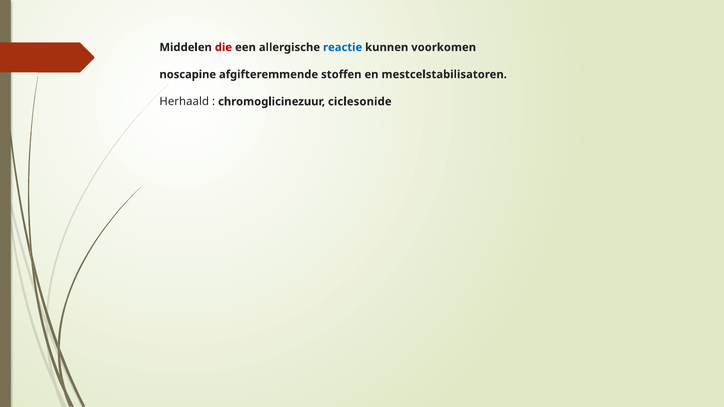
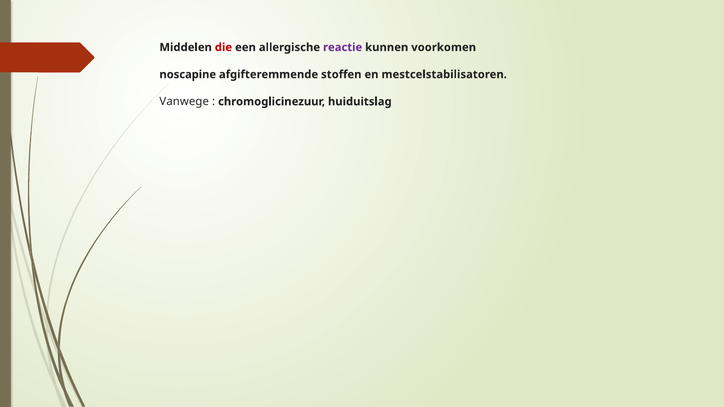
reactie colour: blue -> purple (343, 47)
Herhaald: Herhaald -> Vanwege (184, 102)
ciclesonide: ciclesonide -> huiduitslag (360, 102)
